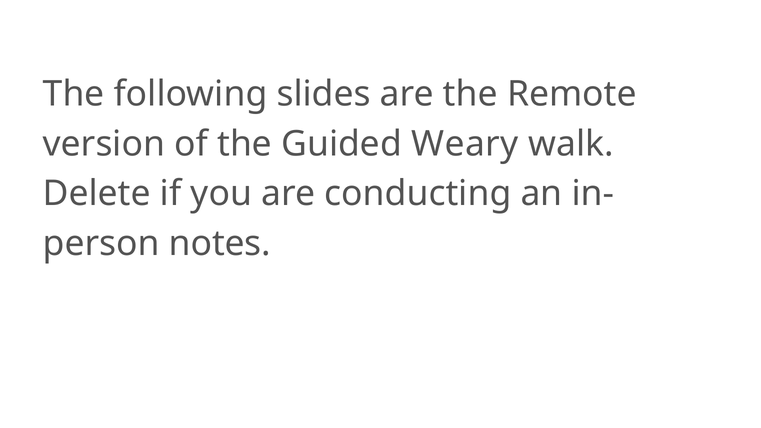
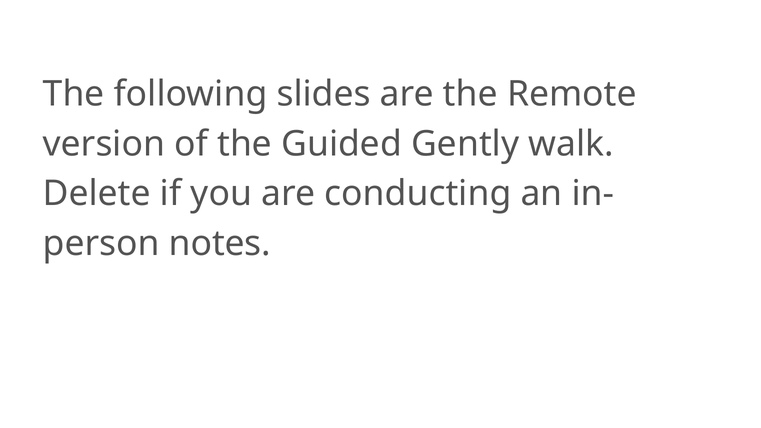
Weary: Weary -> Gently (465, 144)
